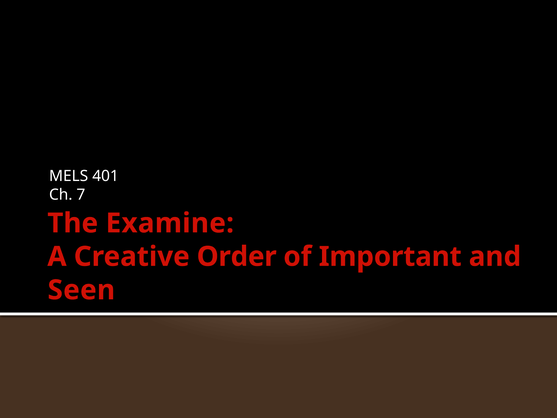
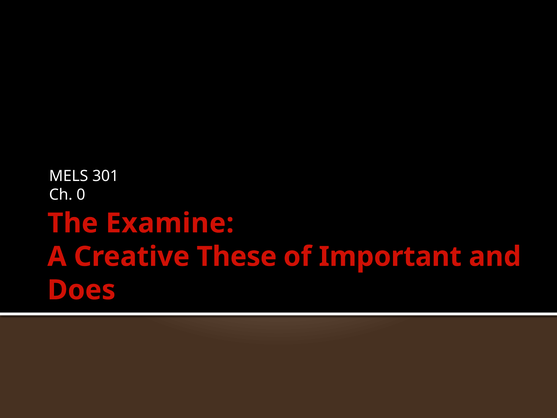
401: 401 -> 301 (106, 176)
7: 7 -> 0 (81, 195)
Order: Order -> These (237, 257)
Seen: Seen -> Does (81, 290)
